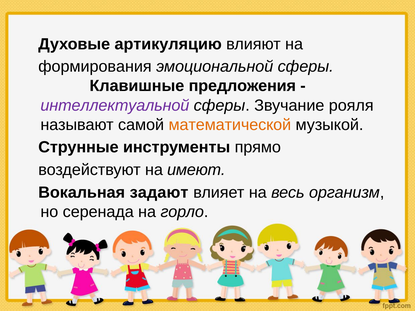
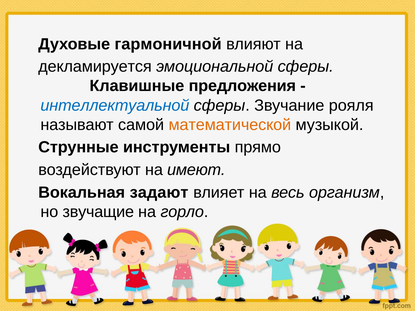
артикуляцию: артикуляцию -> гармоничной (168, 44)
формирования: формирования -> декламируется (95, 67)
интеллектуальной colour: purple -> blue (115, 105)
серенада: серенада -> звучащие (98, 212)
